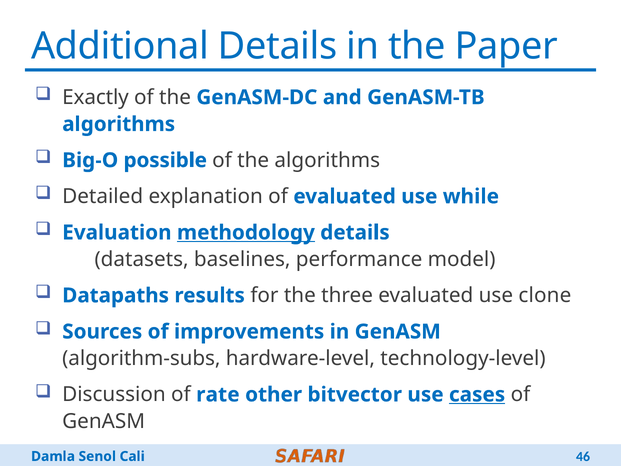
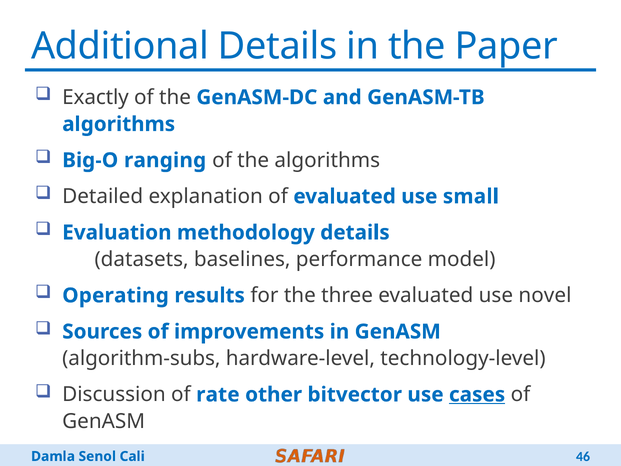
possible: possible -> ranging (165, 160)
while: while -> small (471, 196)
methodology underline: present -> none (246, 232)
Datapaths: Datapaths -> Operating (116, 295)
clone: clone -> novel (545, 295)
